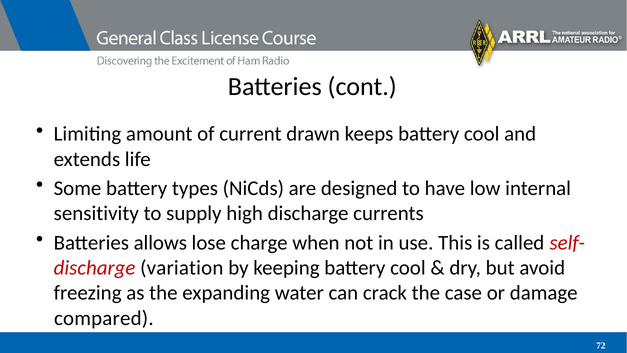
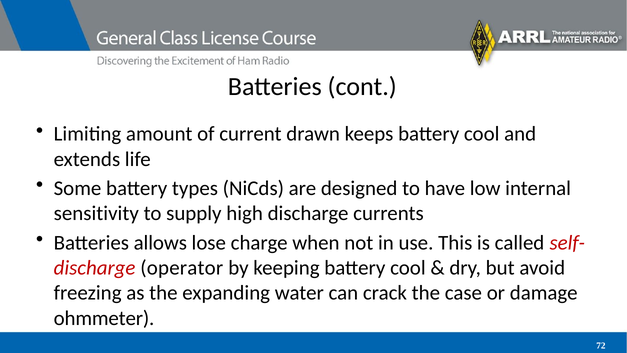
variation: variation -> operator (182, 268)
compared: compared -> ohmmeter (104, 318)
